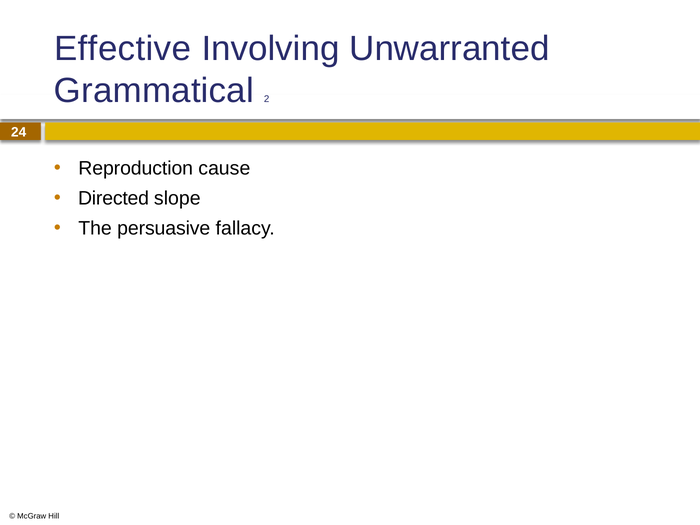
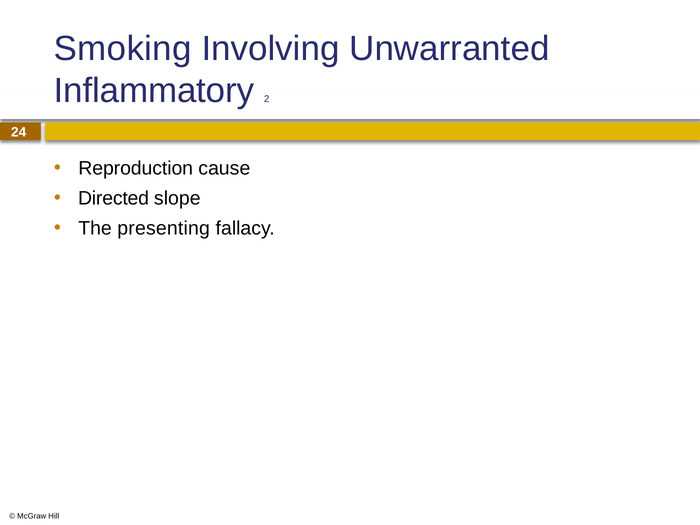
Effective: Effective -> Smoking (123, 49)
Grammatical: Grammatical -> Inflammatory (154, 91)
persuasive: persuasive -> presenting (164, 228)
